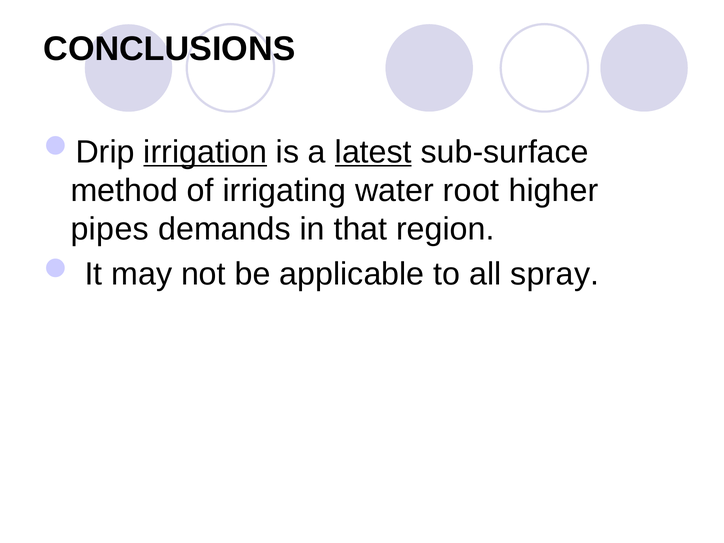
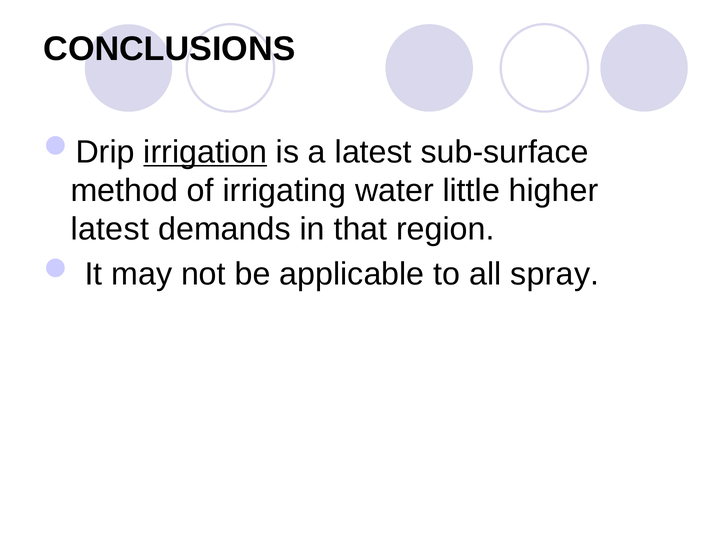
latest underline: present -> none (373, 152)
root: root -> little (471, 191)
pipes: pipes -> latest (110, 229)
